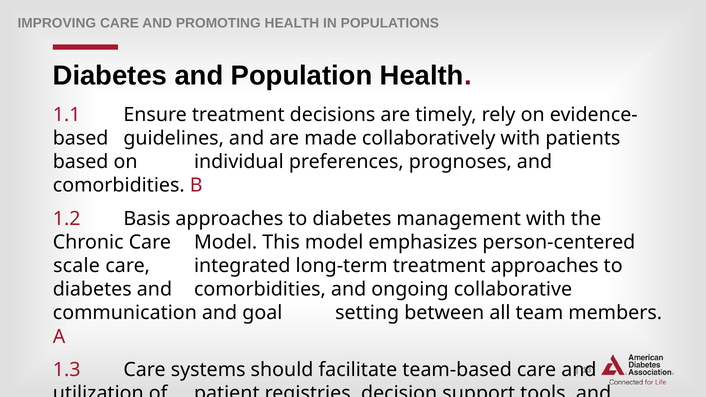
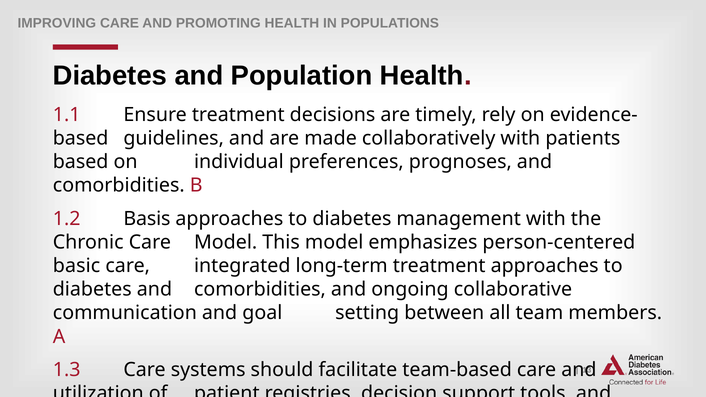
scale: scale -> basic (77, 266)
